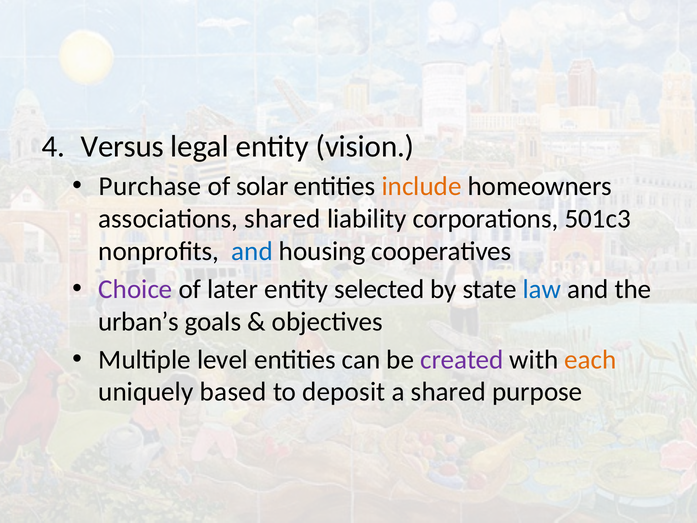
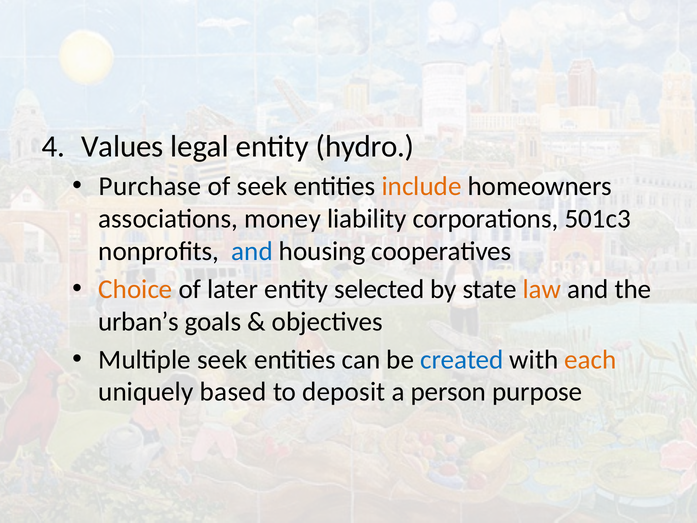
Versus: Versus -> Values (122, 146)
vision: vision -> hydro (365, 146)
of solar: solar -> seek (262, 186)
associations shared: shared -> money (282, 219)
Choice colour: purple -> orange (135, 289)
law colour: blue -> orange (542, 289)
Multiple level: level -> seek (222, 359)
created colour: purple -> blue (462, 359)
a shared: shared -> person (449, 392)
